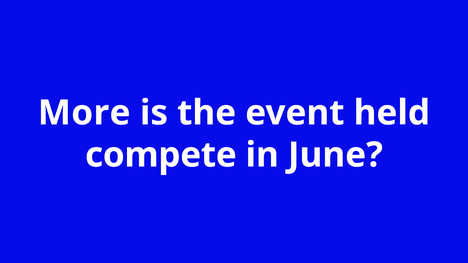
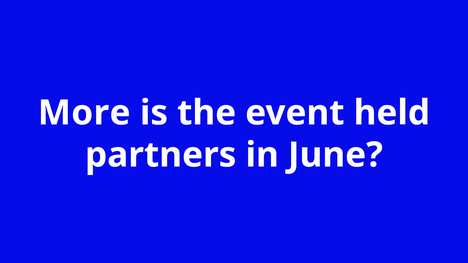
compete: compete -> partners (161, 155)
